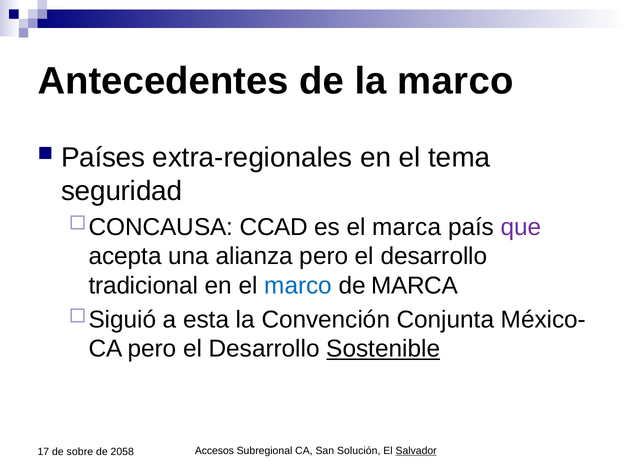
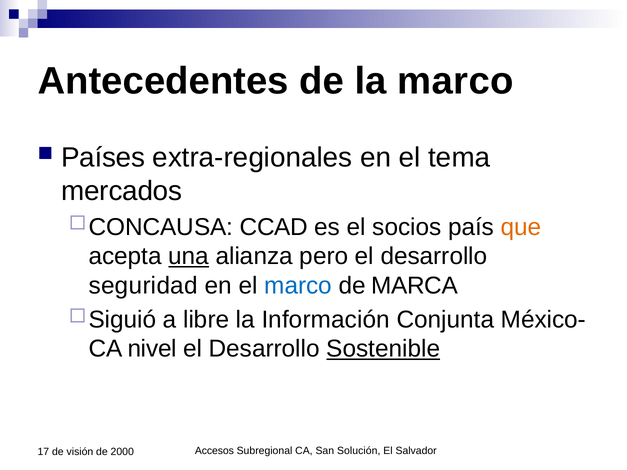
seguridad: seguridad -> mercados (122, 191)
el marca: marca -> socios (407, 227)
que colour: purple -> orange (521, 227)
una underline: none -> present (189, 256)
tradicional: tradicional -> seguridad (143, 286)
esta: esta -> libre (206, 320)
Convención: Convención -> Información (326, 320)
CA pero: pero -> nivel (152, 349)
Salvador underline: present -> none (416, 451)
sobre: sobre -> visión (80, 452)
2058: 2058 -> 2000 (122, 452)
